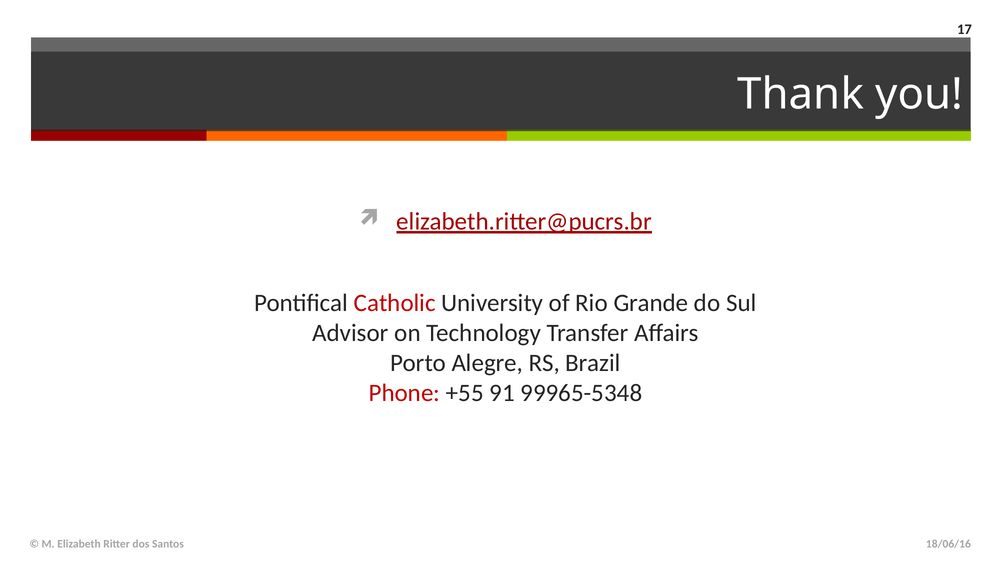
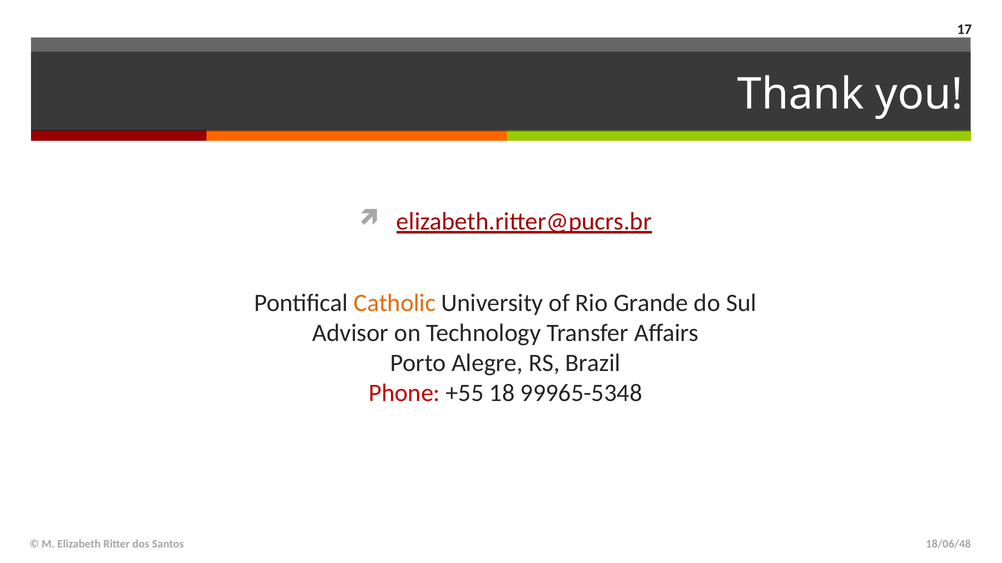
Catholic colour: red -> orange (395, 303)
91: 91 -> 18 (502, 393)
18/06/16: 18/06/16 -> 18/06/48 (948, 545)
